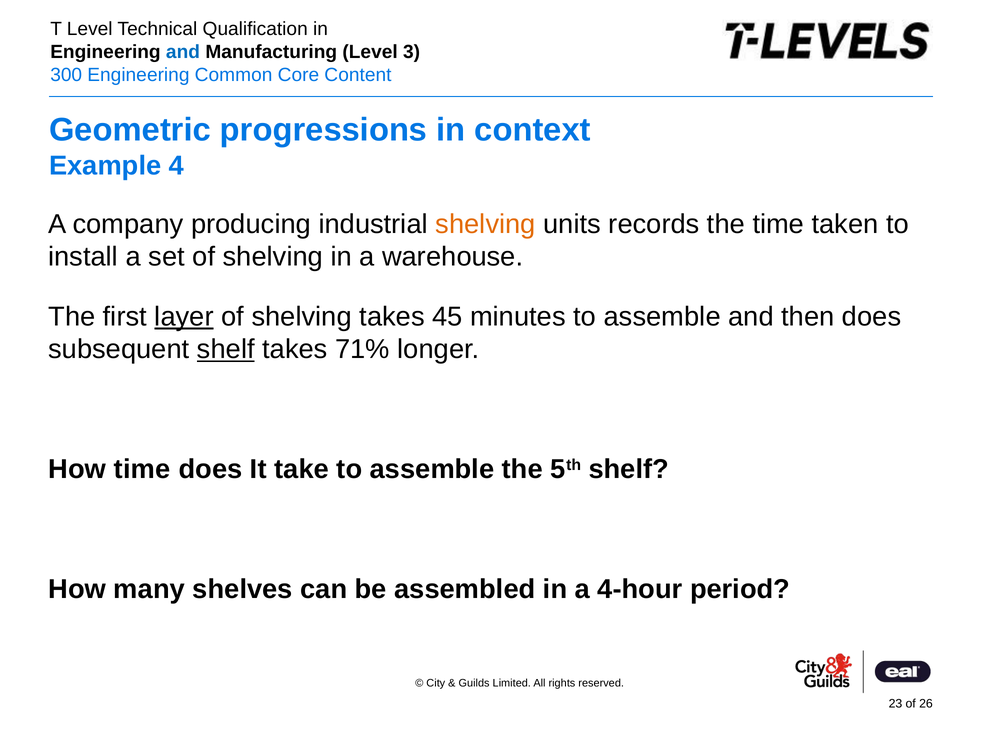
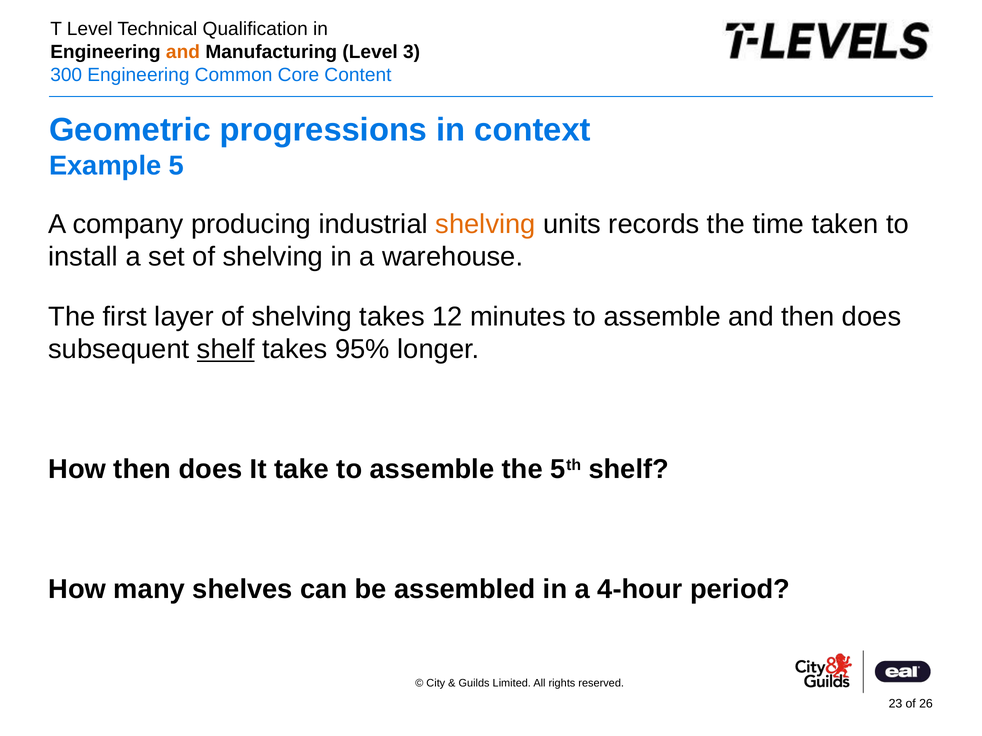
and colour: blue -> orange (183, 52)
4: 4 -> 5 (177, 166)
layer underline: present -> none (184, 317)
45: 45 -> 12 (447, 317)
71%: 71% -> 95% (362, 350)
How time: time -> then (142, 470)
